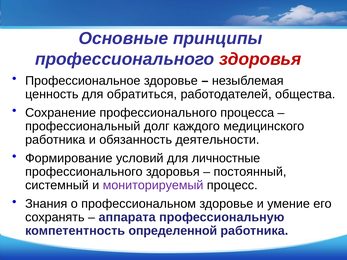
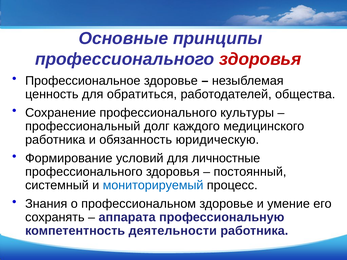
процесса: процесса -> культуры (247, 113)
деятельности: деятельности -> юридическую (217, 140)
мониторируемый colour: purple -> blue (153, 185)
определенной: определенной -> деятельности (173, 231)
